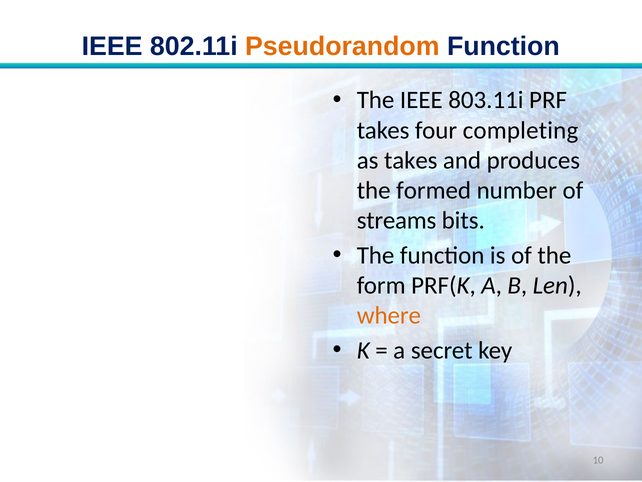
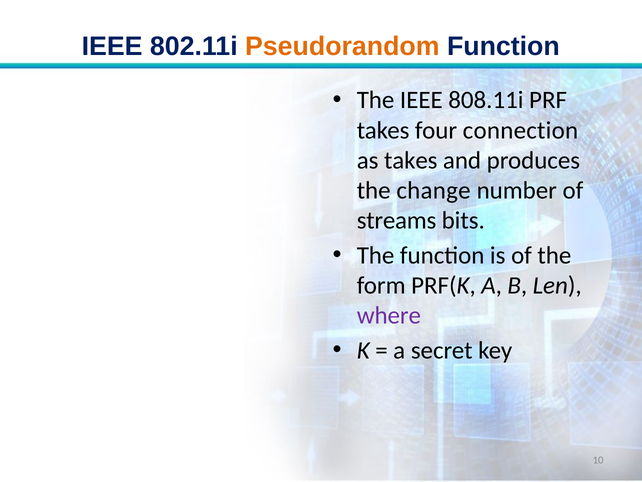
803.11i: 803.11i -> 808.11i (486, 100)
completing: completing -> connection (520, 130)
formed: formed -> change (434, 190)
where colour: orange -> purple (389, 315)
